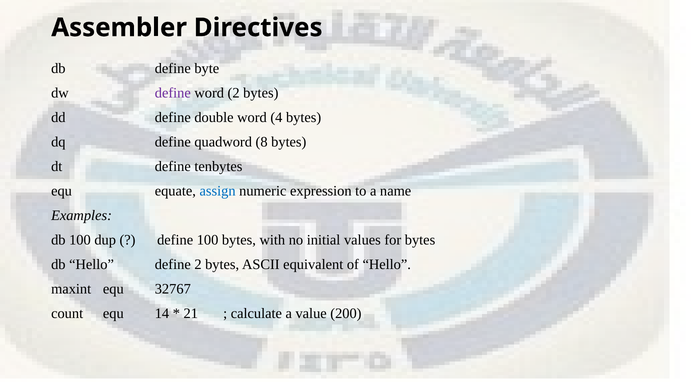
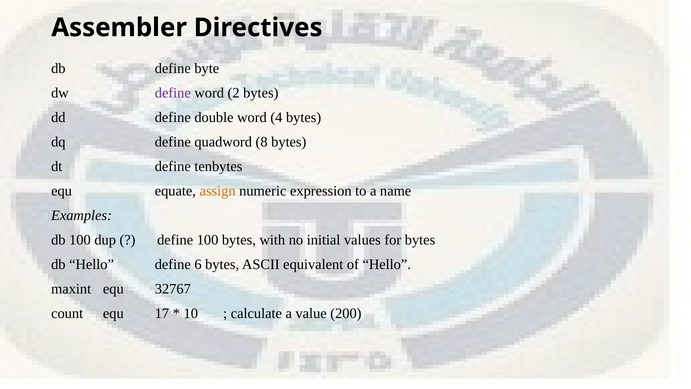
assign colour: blue -> orange (218, 191)
define 2: 2 -> 6 (198, 264)
14: 14 -> 17 (162, 313)
21: 21 -> 10 (191, 313)
